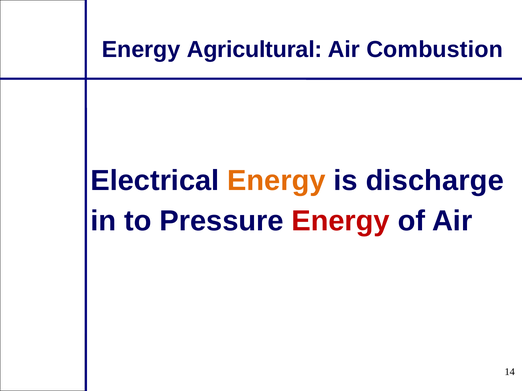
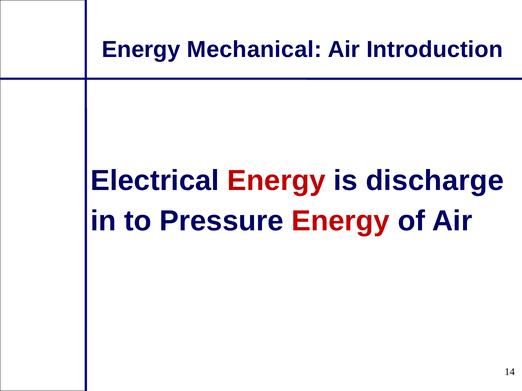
Agricultural: Agricultural -> Mechanical (254, 50)
Combustion: Combustion -> Introduction (435, 50)
Energy colour: orange -> red (276, 181)
